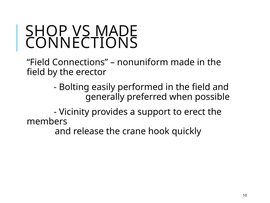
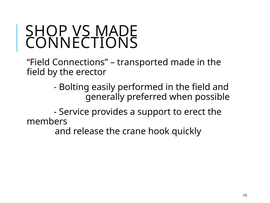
nonuniform: nonuniform -> transported (143, 62)
Vicinity: Vicinity -> Service (74, 112)
